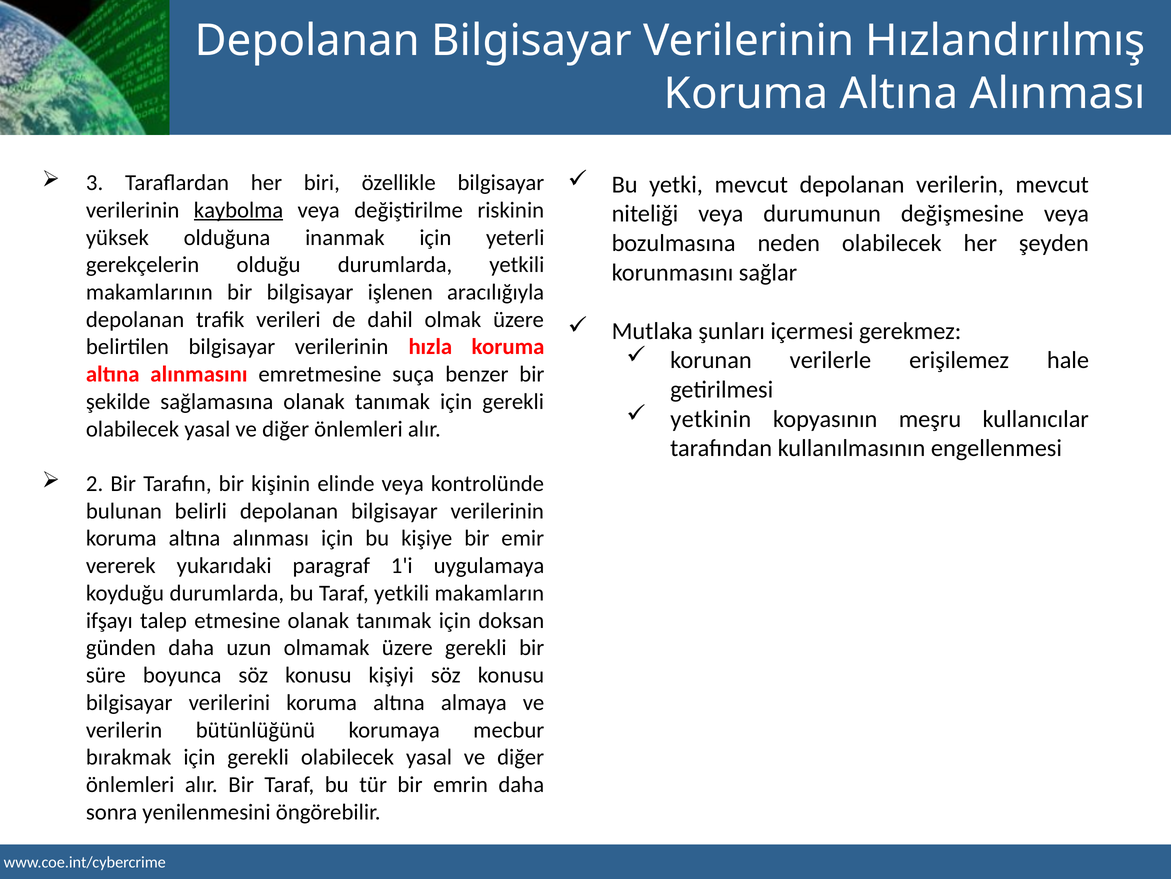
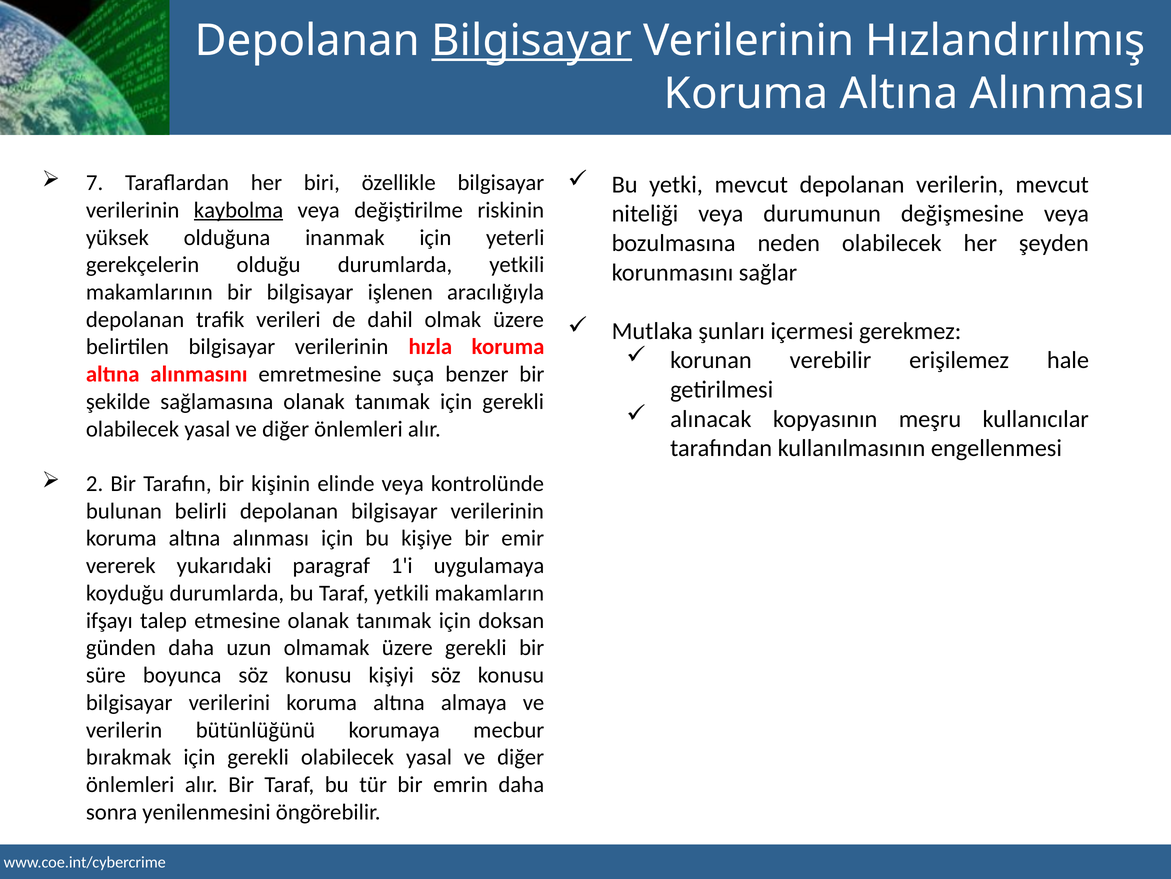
Bilgisayar underline: none -> present (532, 41)
3: 3 -> 7 (95, 183)
verilerle: verilerle -> verebilir (831, 360)
yetkinin: yetkinin -> alınacak (711, 419)
